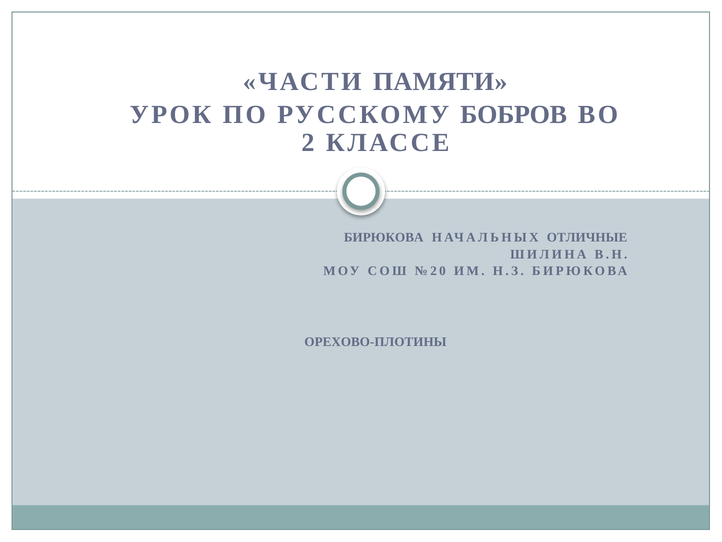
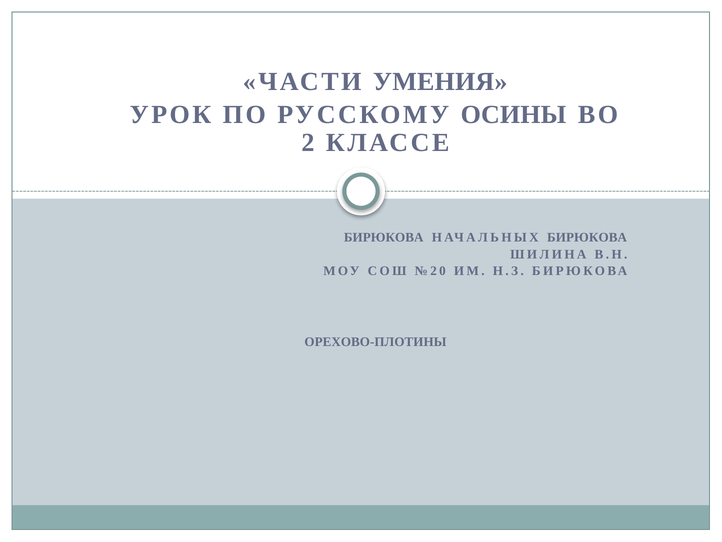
ПАМЯТИ: ПАМЯТИ -> УМЕНИЯ (440, 81)
БОБРОВ: БОБРОВ -> ОСИНЫ (513, 115)
НАЧАЛЬНЫХ ОТЛИЧНЫЕ: ОТЛИЧНЫЕ -> БИРЮКОВА (587, 237)
